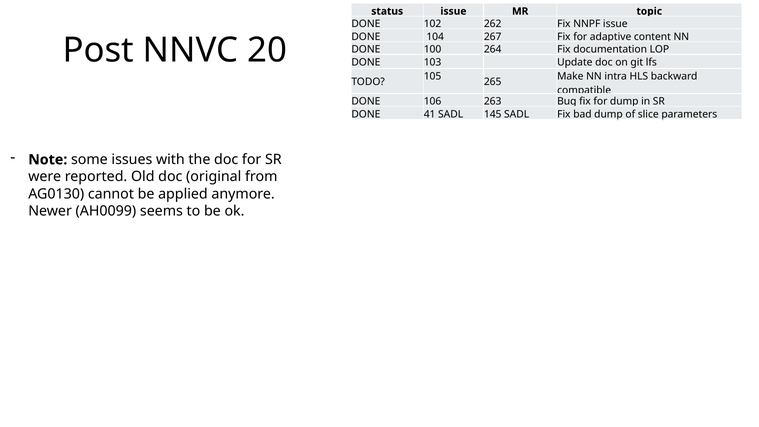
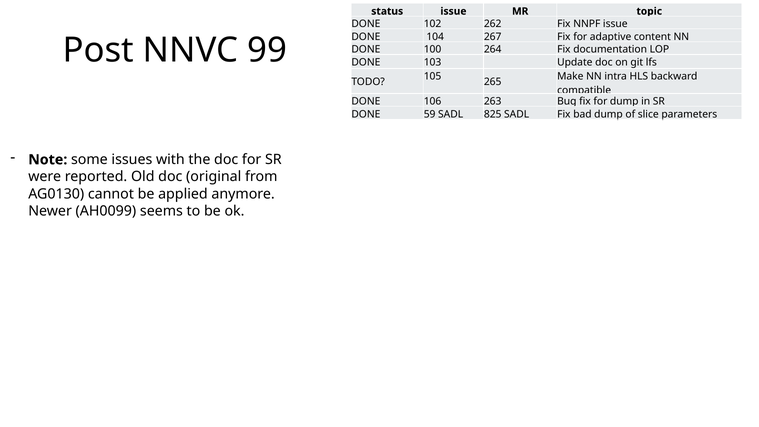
20: 20 -> 99 (267, 51)
41: 41 -> 59 (430, 114)
145: 145 -> 825 (493, 114)
